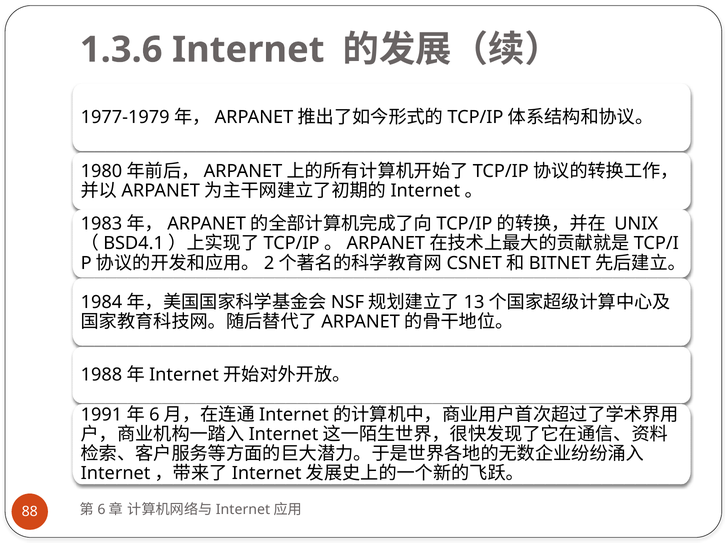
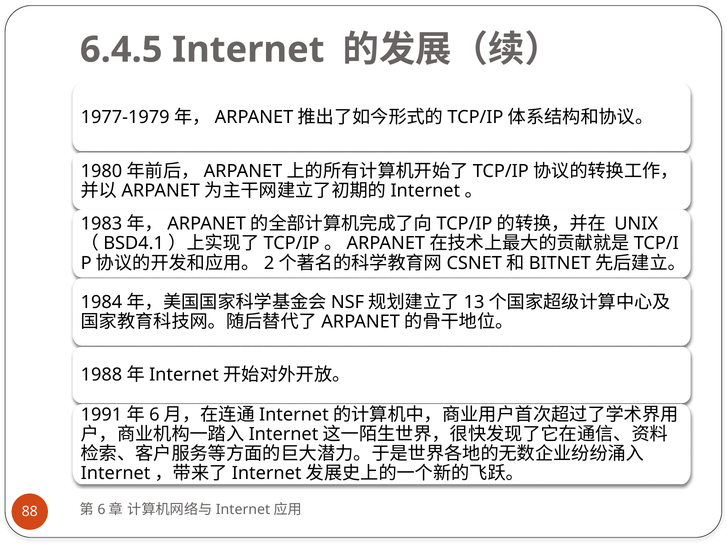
1.3.6: 1.3.6 -> 6.4.5 (121, 50)
